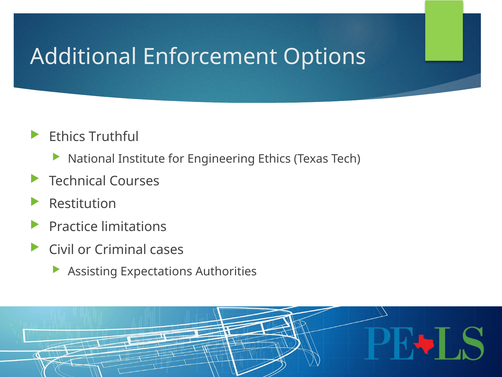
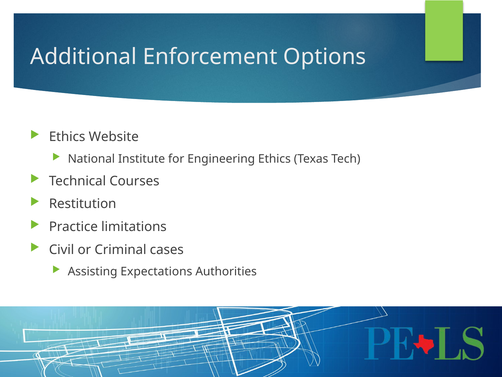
Truthful: Truthful -> Website (114, 137)
